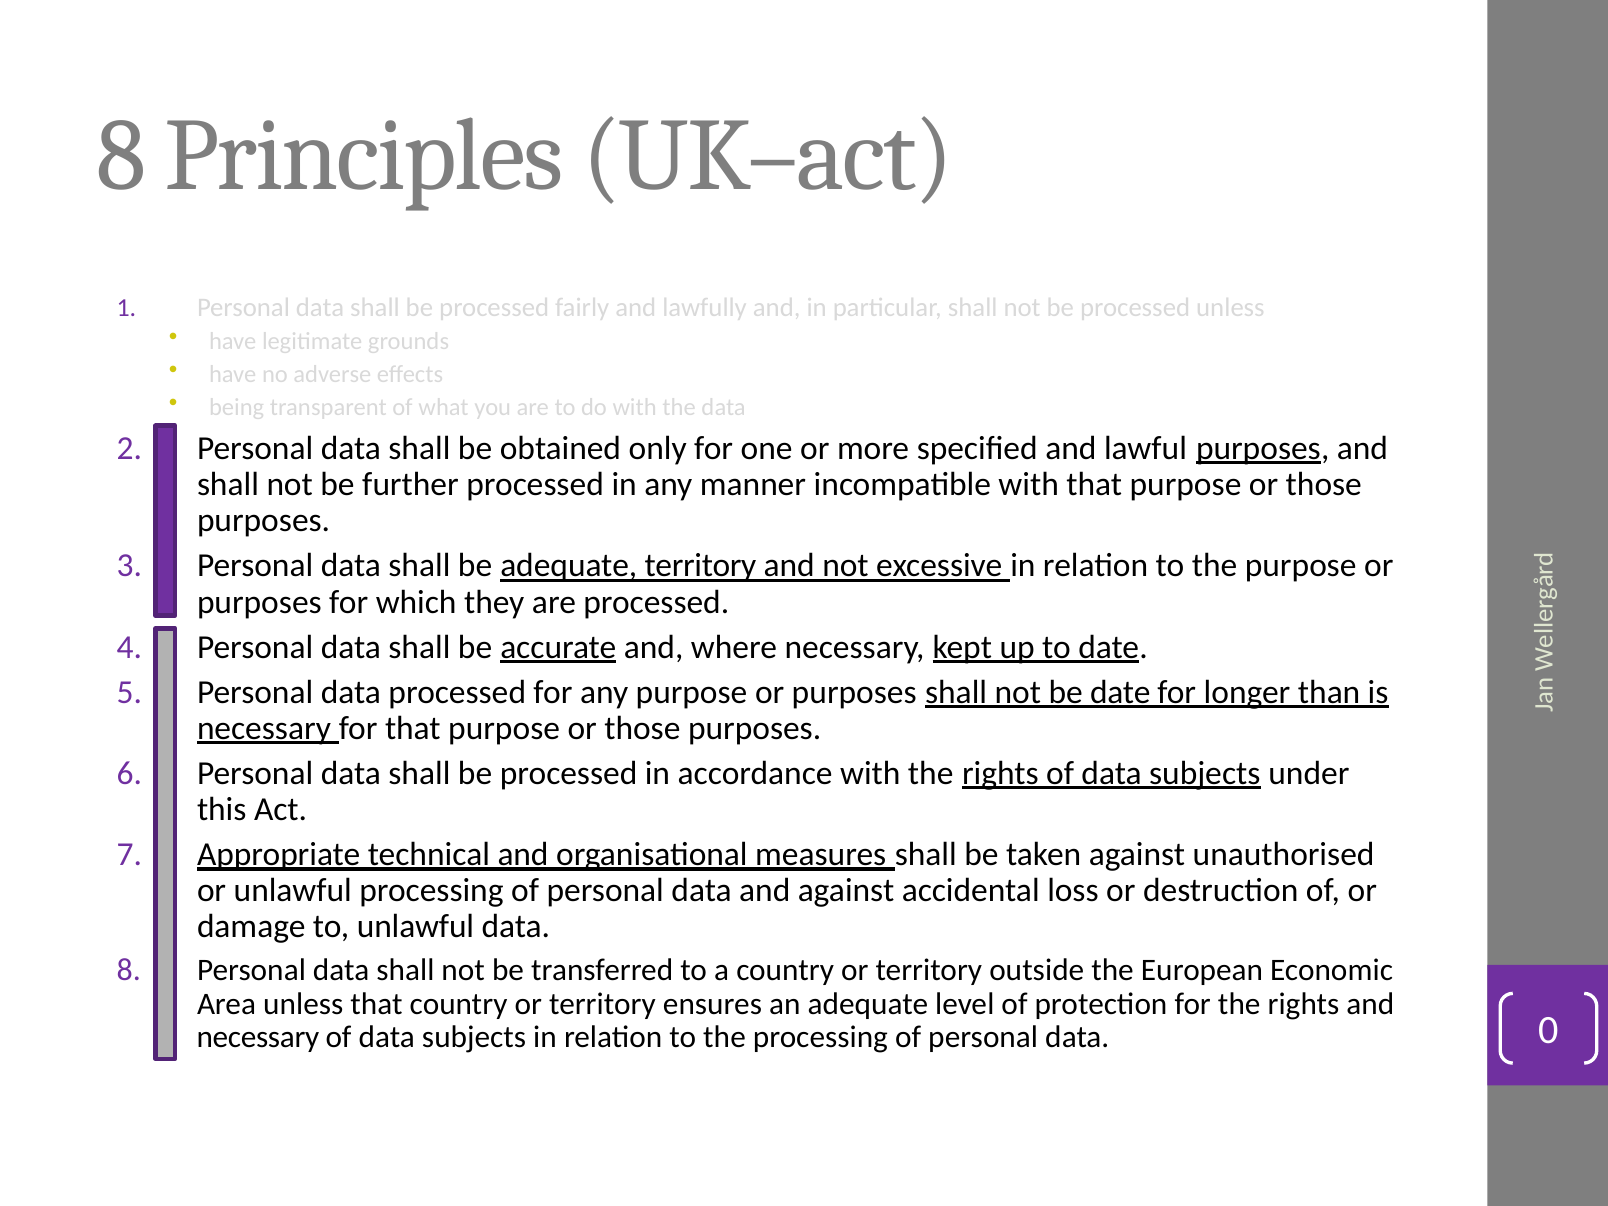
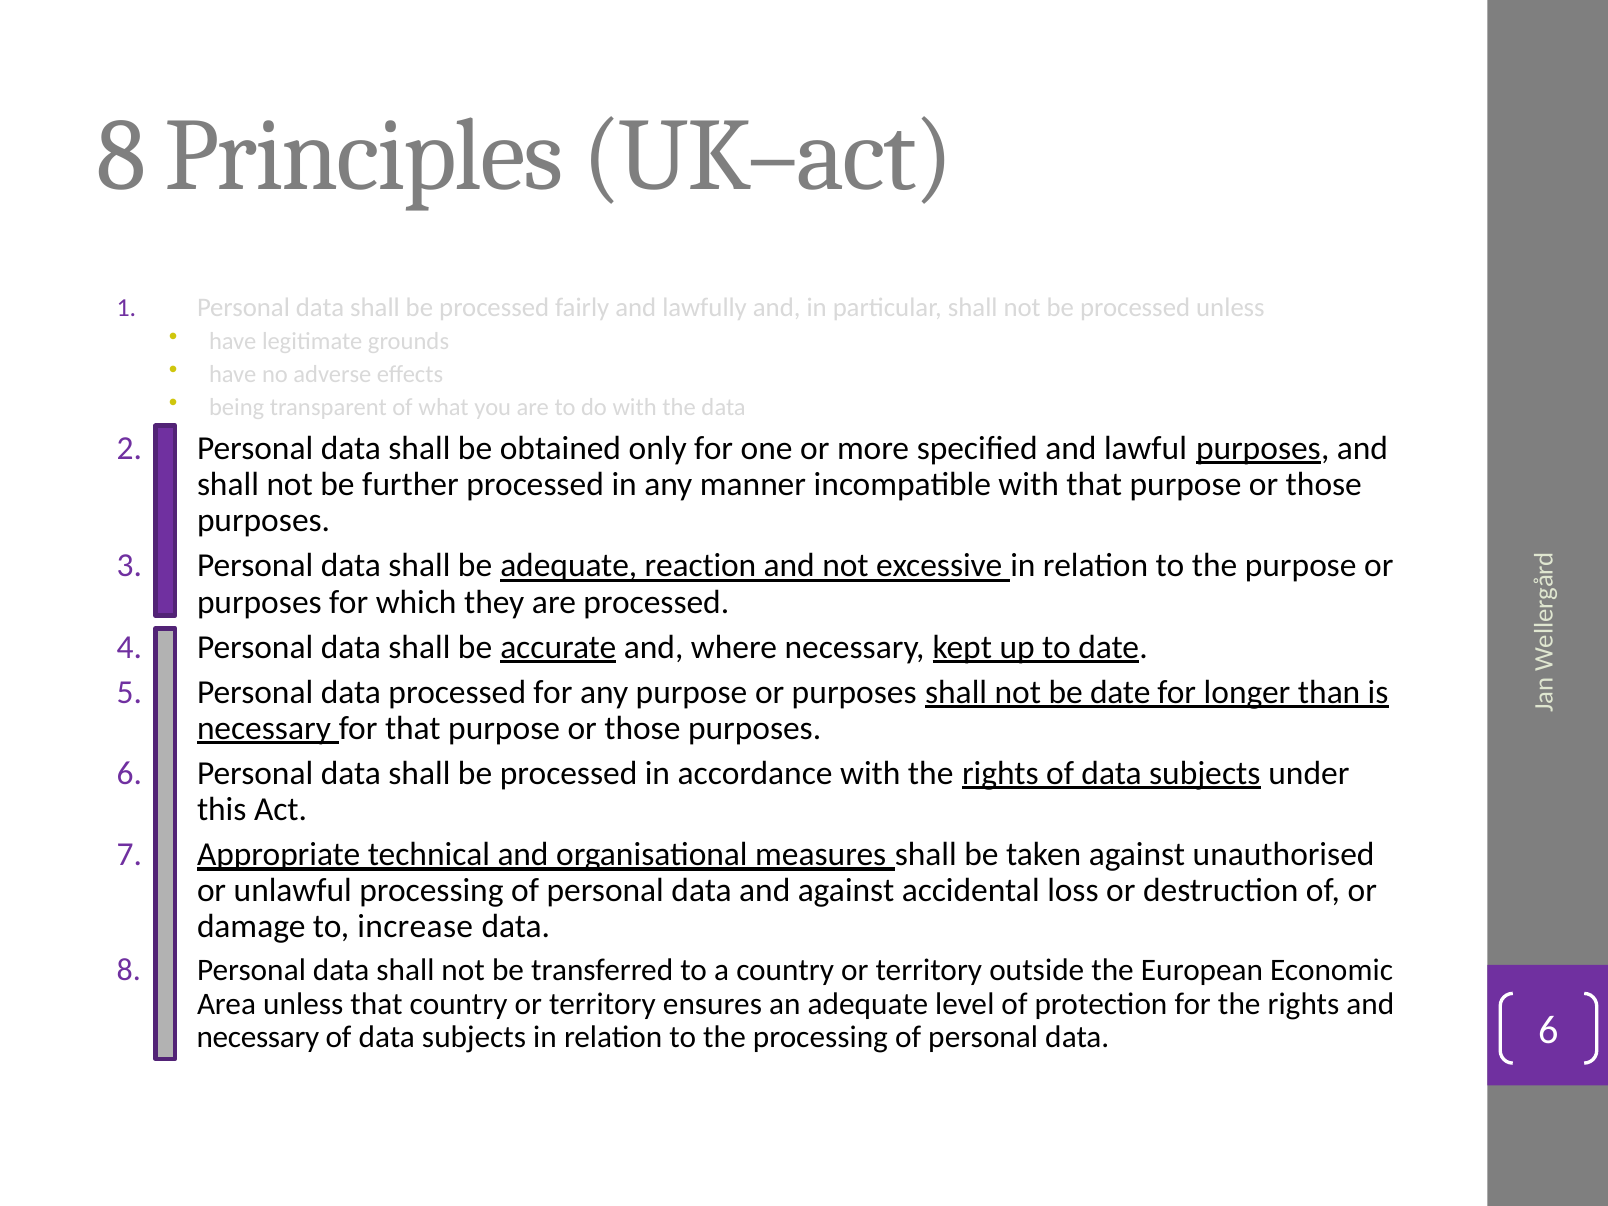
adequate territory: territory -> reaction (700, 566)
to unlawful: unlawful -> increase (415, 927)
data 0: 0 -> 6 (1548, 1031)
